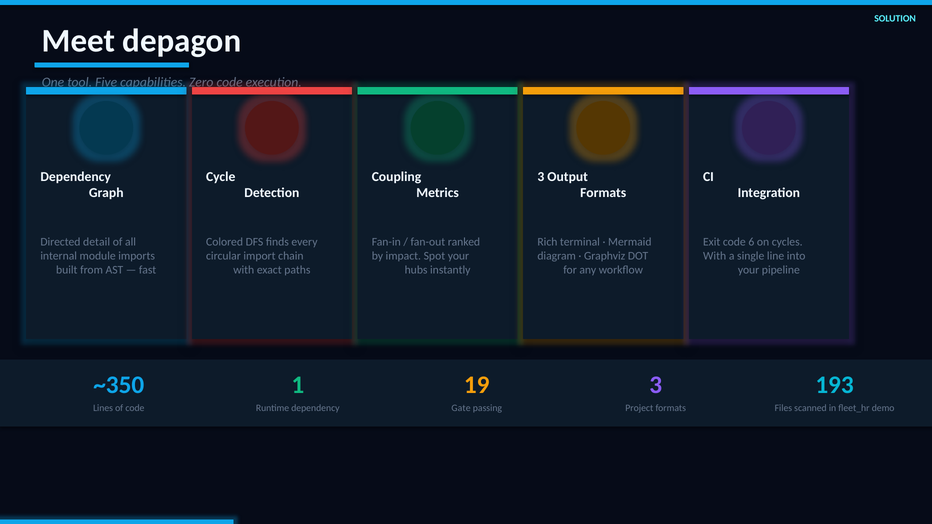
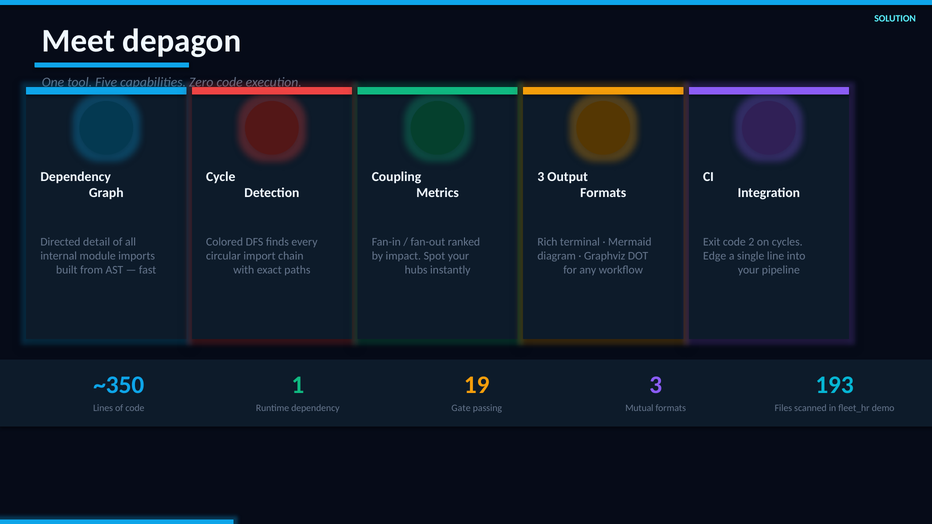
6: 6 -> 2 (751, 242)
With: With -> Edge (715, 256)
Project: Project -> Mutual (639, 408)
